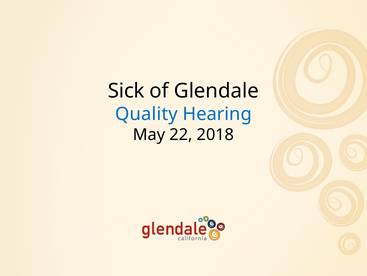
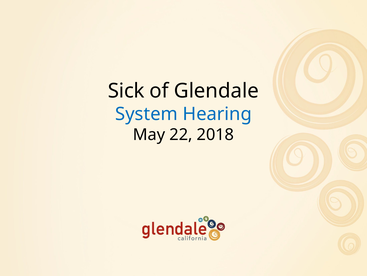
Quality: Quality -> System (146, 114)
